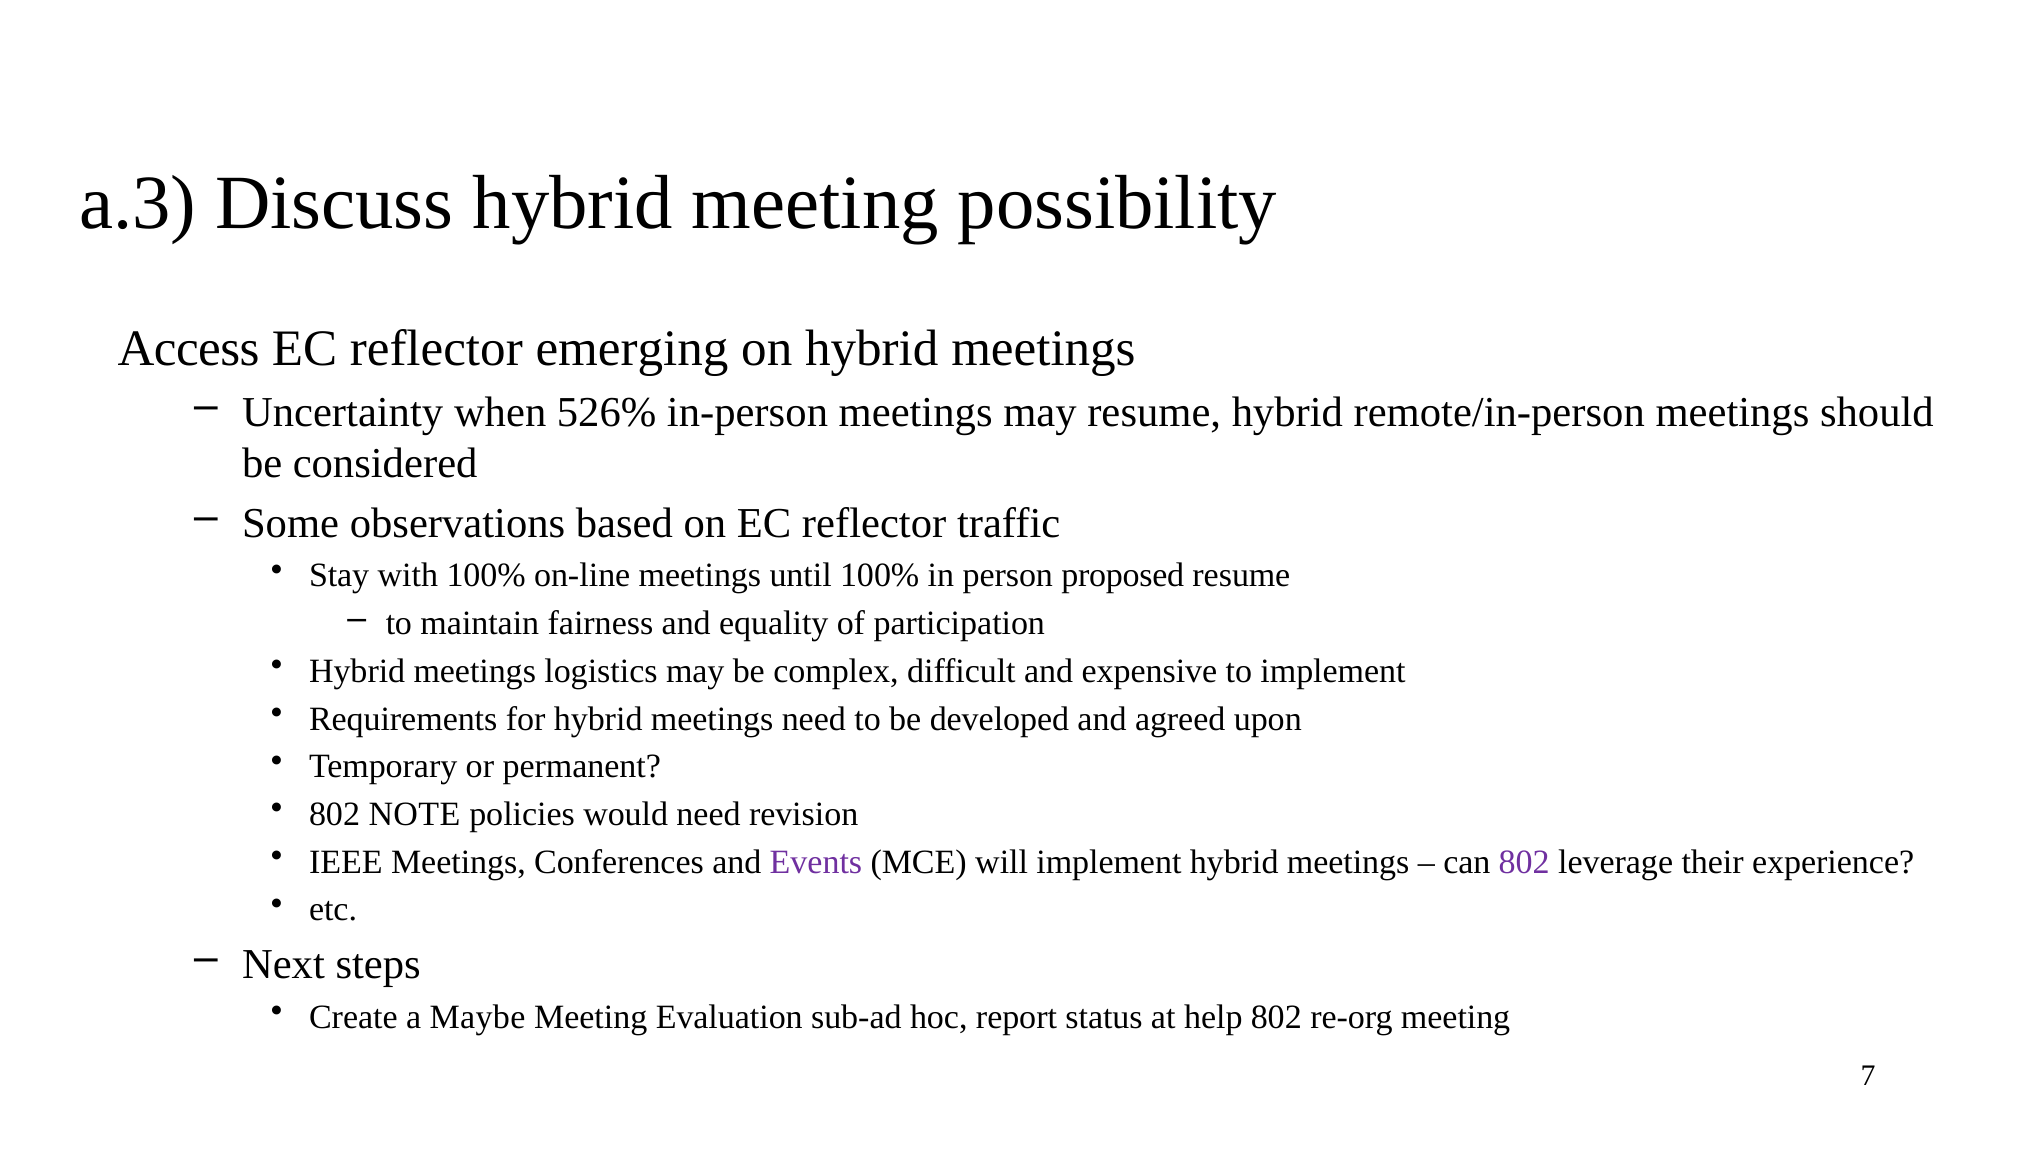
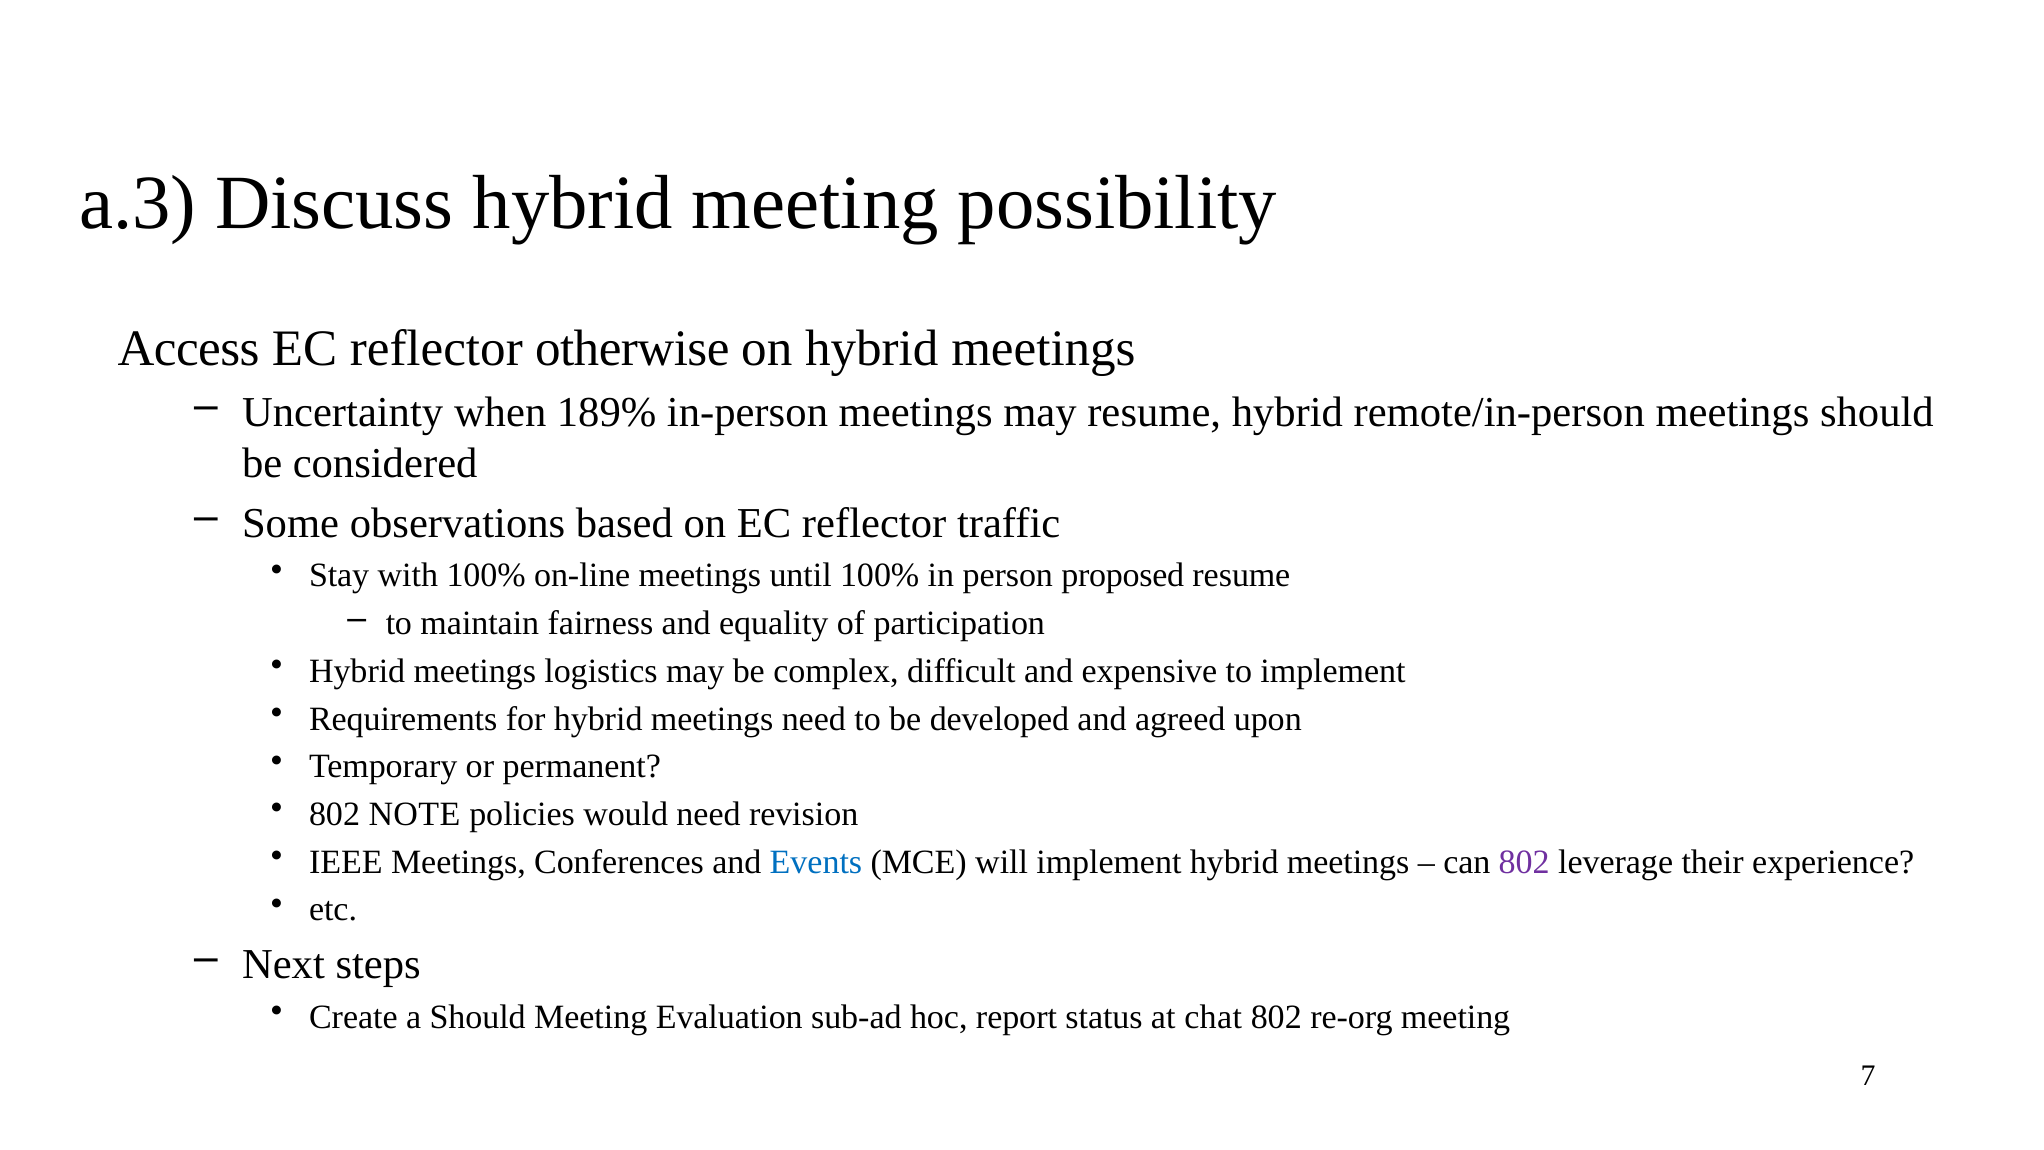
emerging: emerging -> otherwise (632, 349)
526%: 526% -> 189% (607, 413)
Events colour: purple -> blue (816, 862)
a Maybe: Maybe -> Should (478, 1017)
help: help -> chat (1213, 1017)
